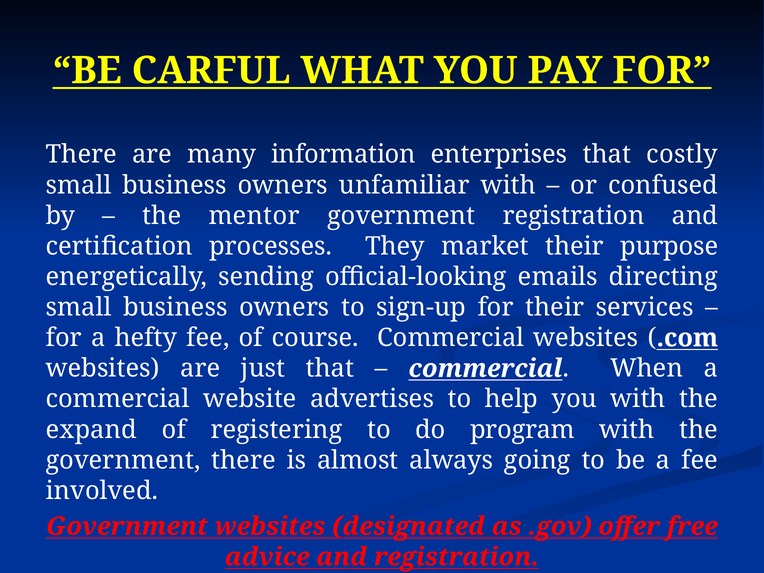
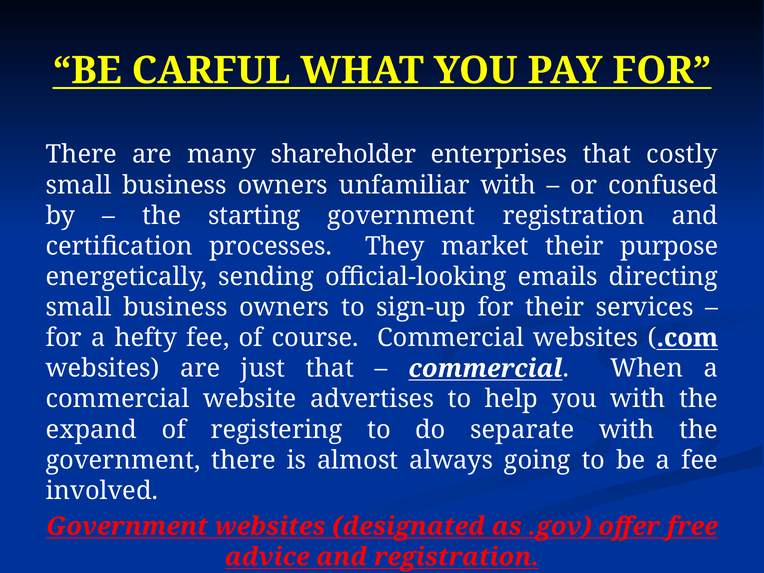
information: information -> shareholder (343, 155)
mentor: mentor -> starting (254, 216)
program: program -> separate (522, 430)
